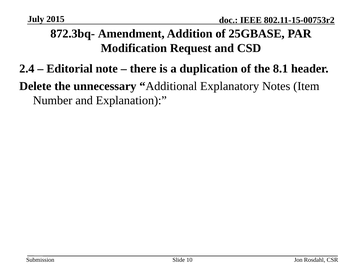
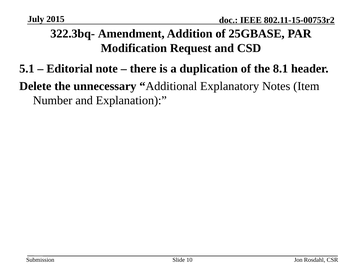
872.3bq-: 872.3bq- -> 322.3bq- (73, 34)
2.4: 2.4 -> 5.1 (27, 69)
